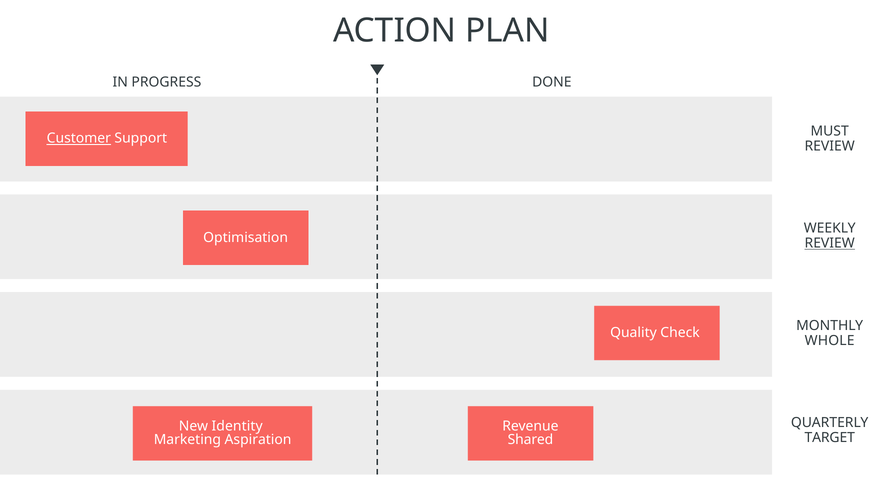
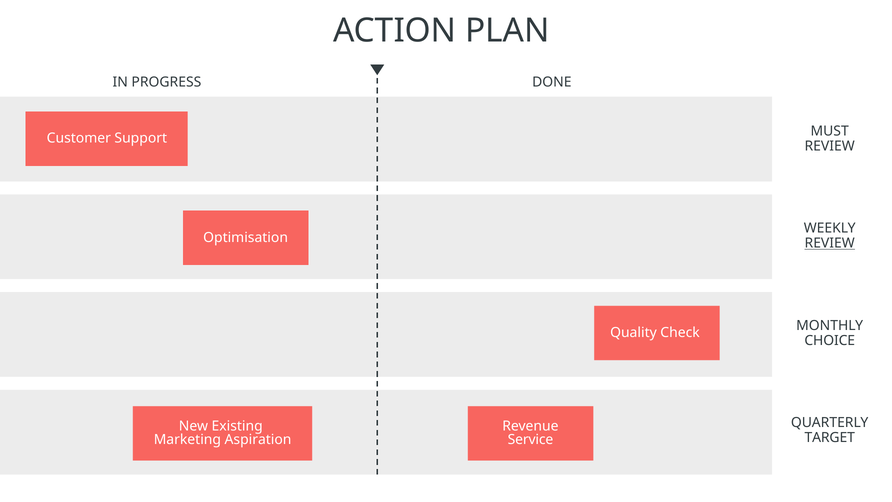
Customer underline: present -> none (79, 138)
WHOLE: WHOLE -> CHOICE (830, 340)
Identity: Identity -> Existing (237, 426)
Shared: Shared -> Service (530, 439)
